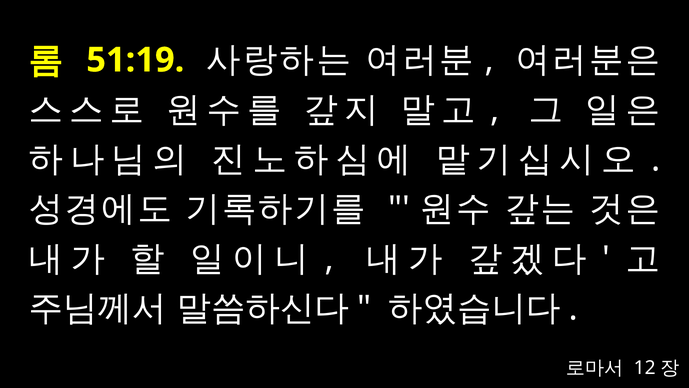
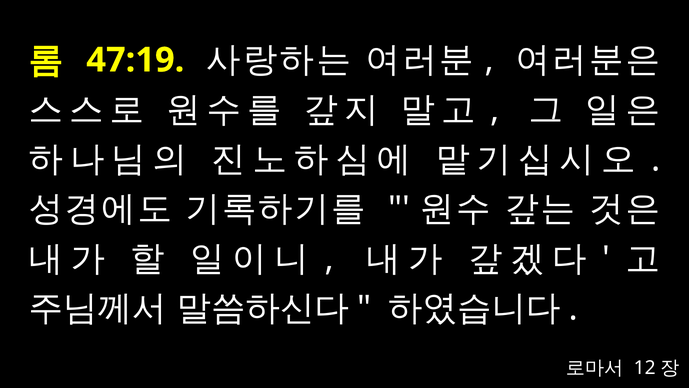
51:19: 51:19 -> 47:19 (135, 60)
